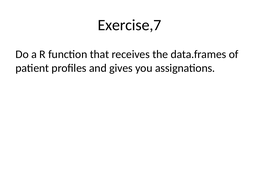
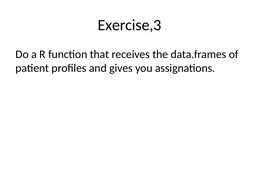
Exercise,7: Exercise,7 -> Exercise,3 (129, 25)
